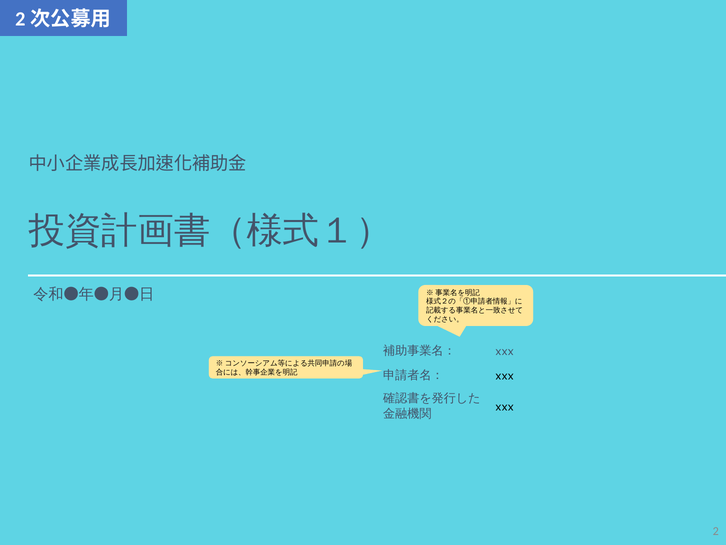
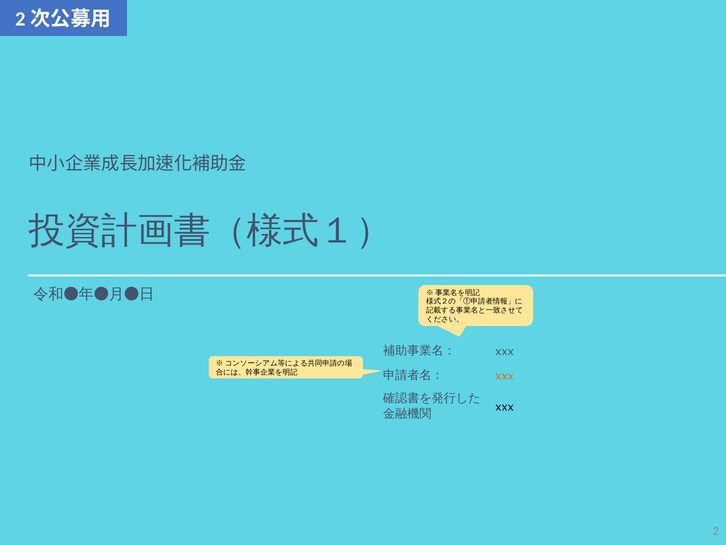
xxx colour: black -> orange (505, 375)
